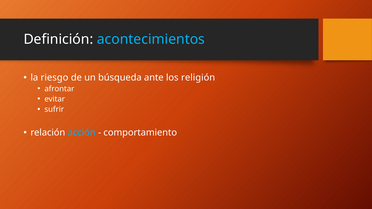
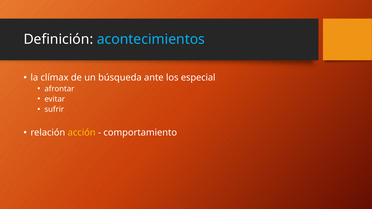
riesgo: riesgo -> clímax (55, 78)
religión: religión -> especial (198, 78)
acción colour: light blue -> yellow (82, 133)
